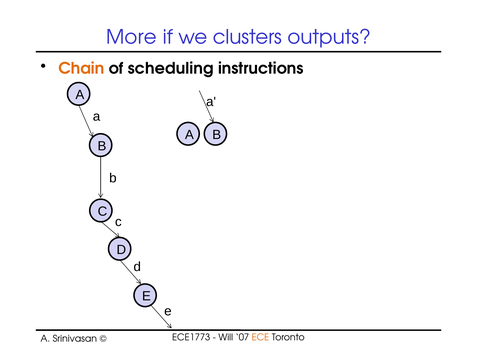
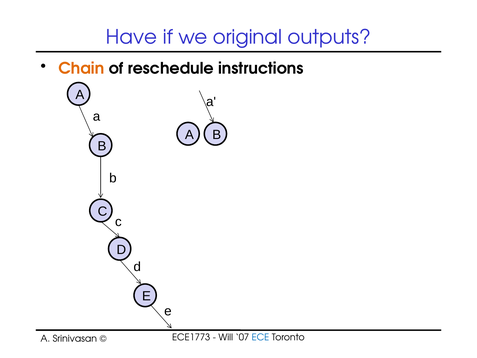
More: More -> Have (131, 37)
clusters: clusters -> original (247, 37)
scheduling: scheduling -> reschedule (171, 69)
ECE colour: orange -> blue (260, 337)
